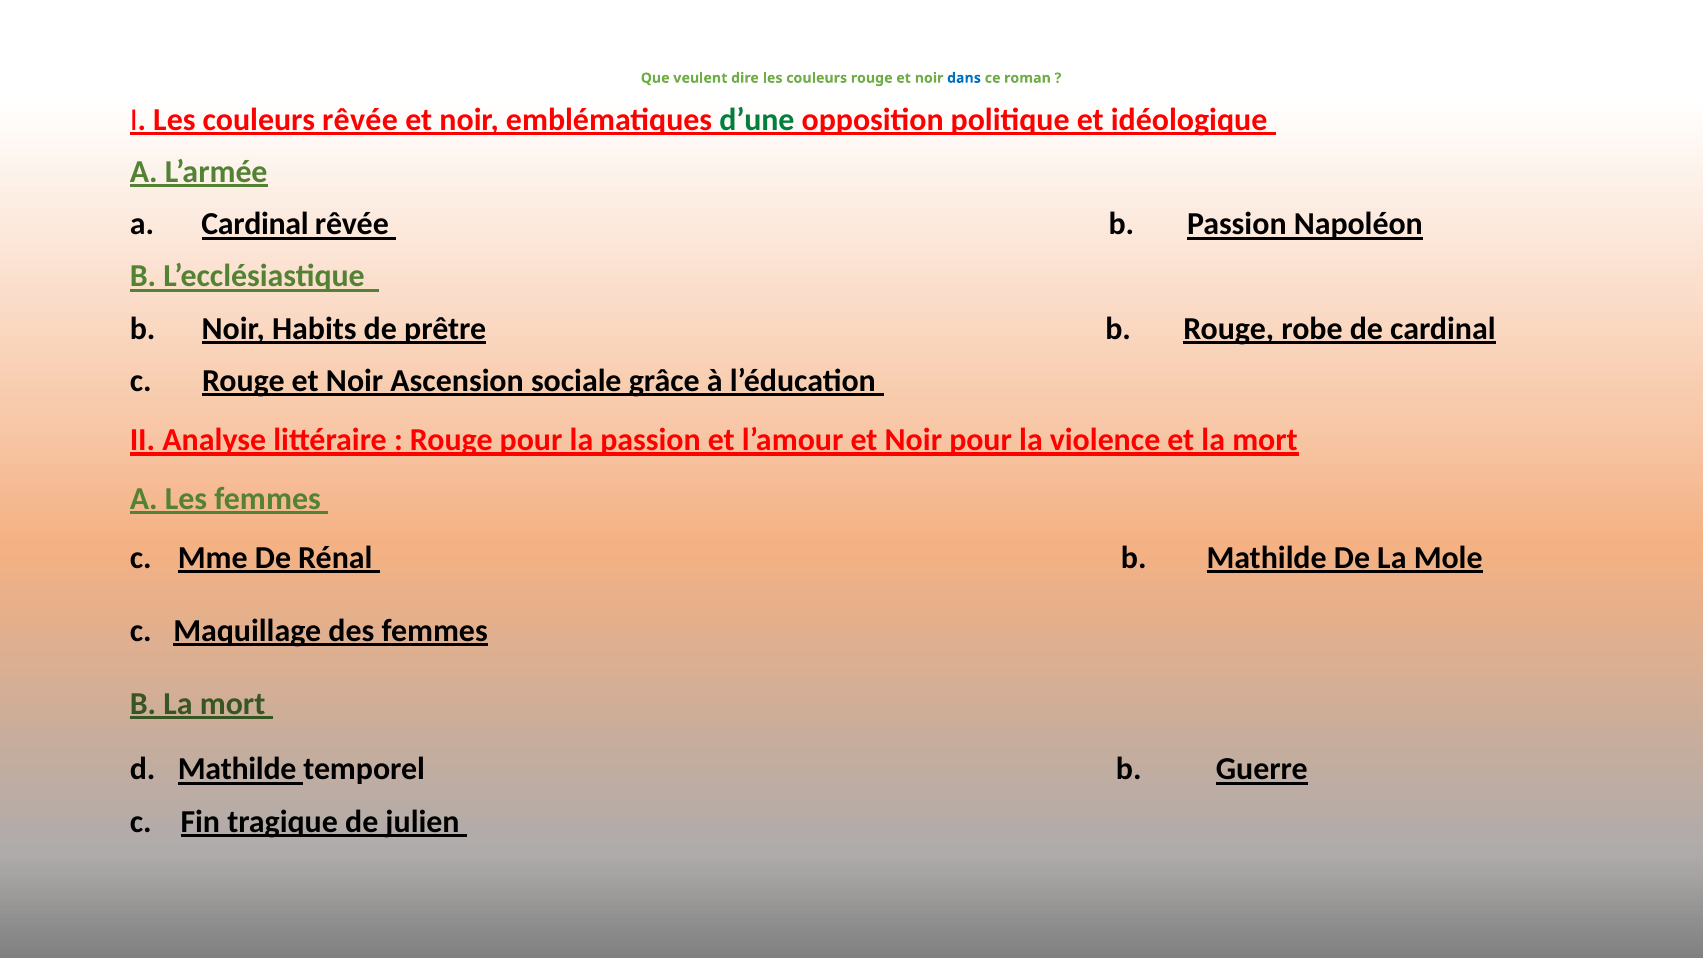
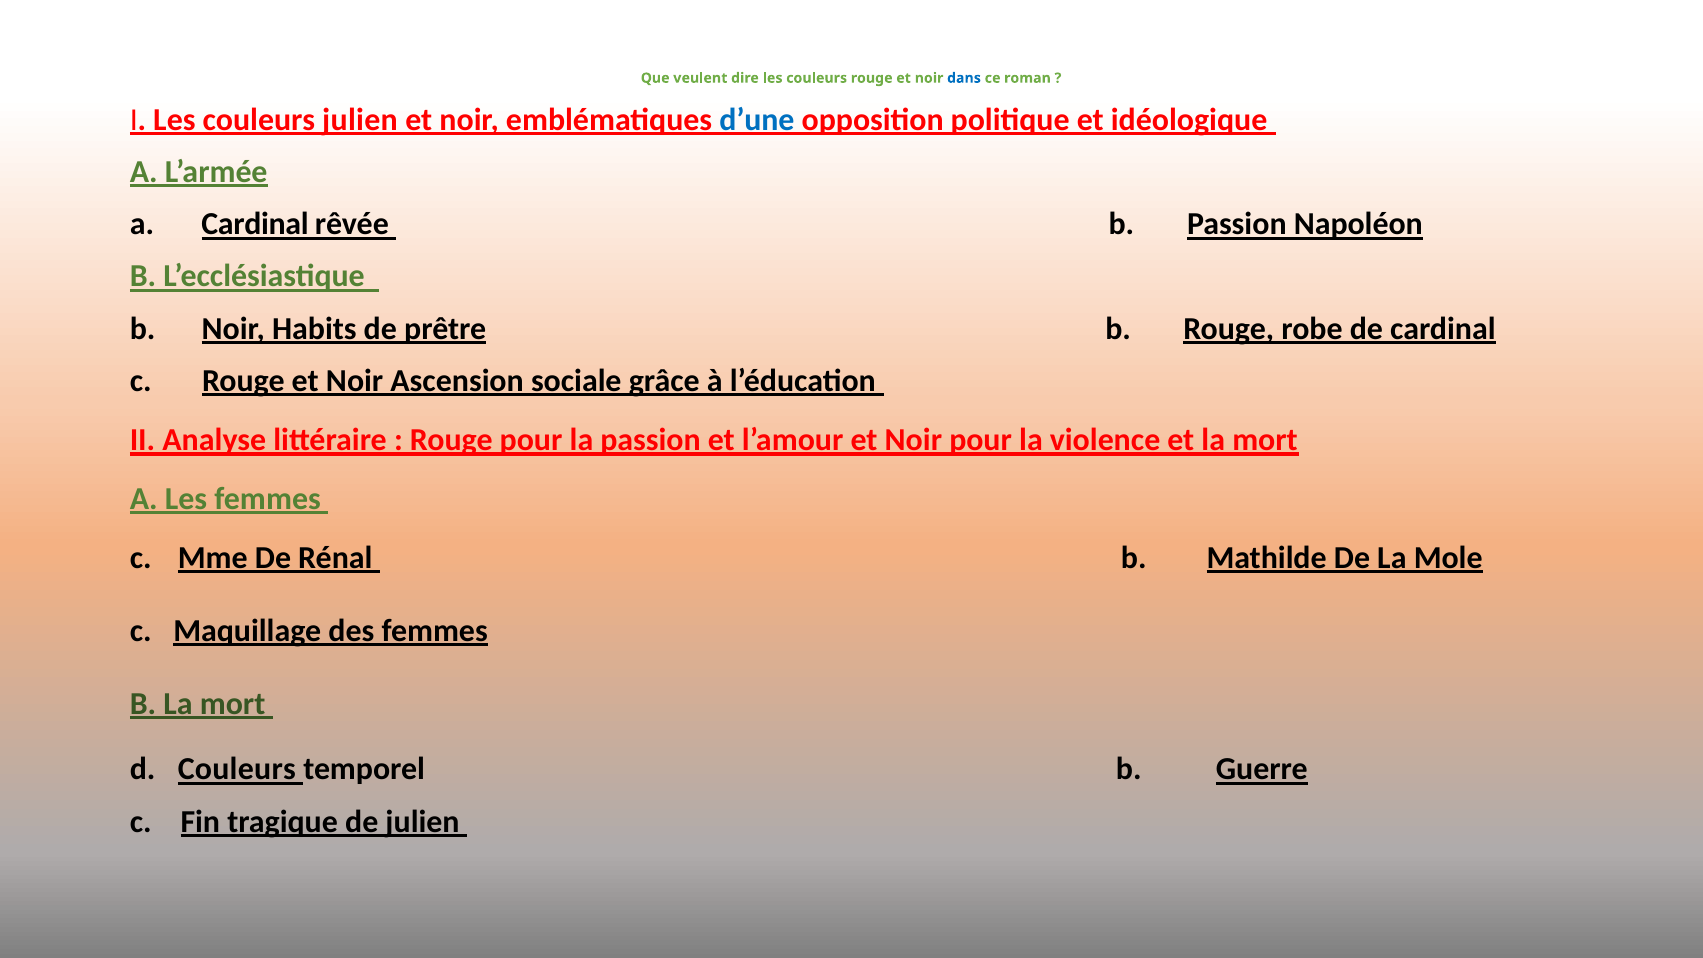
couleurs rêvée: rêvée -> julien (360, 120)
d’une colour: green -> blue (757, 120)
Mathilde: Mathilde -> Couleurs (237, 769)
